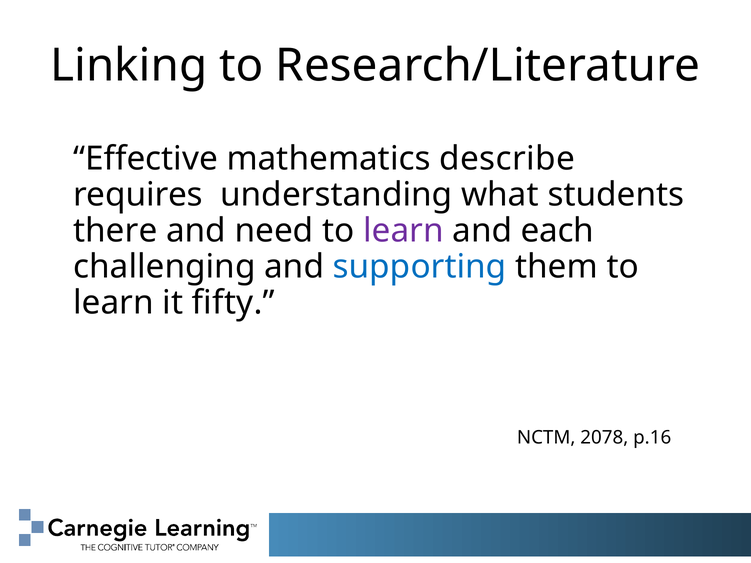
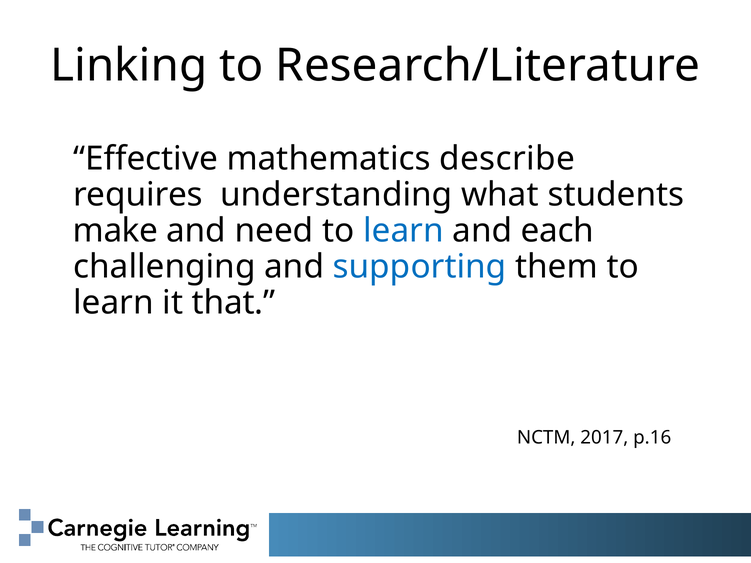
there: there -> make (115, 231)
learn colour: purple -> blue (403, 231)
fifty: fifty -> that (233, 303)
2078: 2078 -> 2017 (604, 438)
